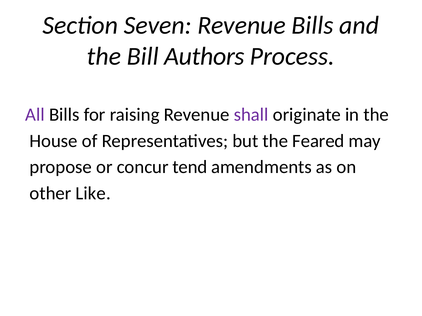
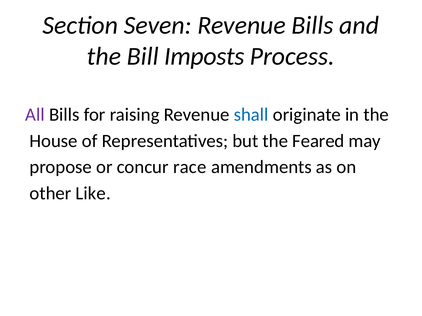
Authors: Authors -> Imposts (204, 56)
shall colour: purple -> blue (251, 115)
tend: tend -> race (190, 167)
